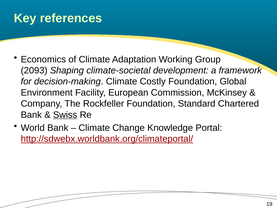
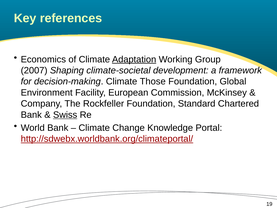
Adaptation underline: none -> present (134, 59)
2093: 2093 -> 2007 (34, 70)
Costly: Costly -> Those (153, 81)
